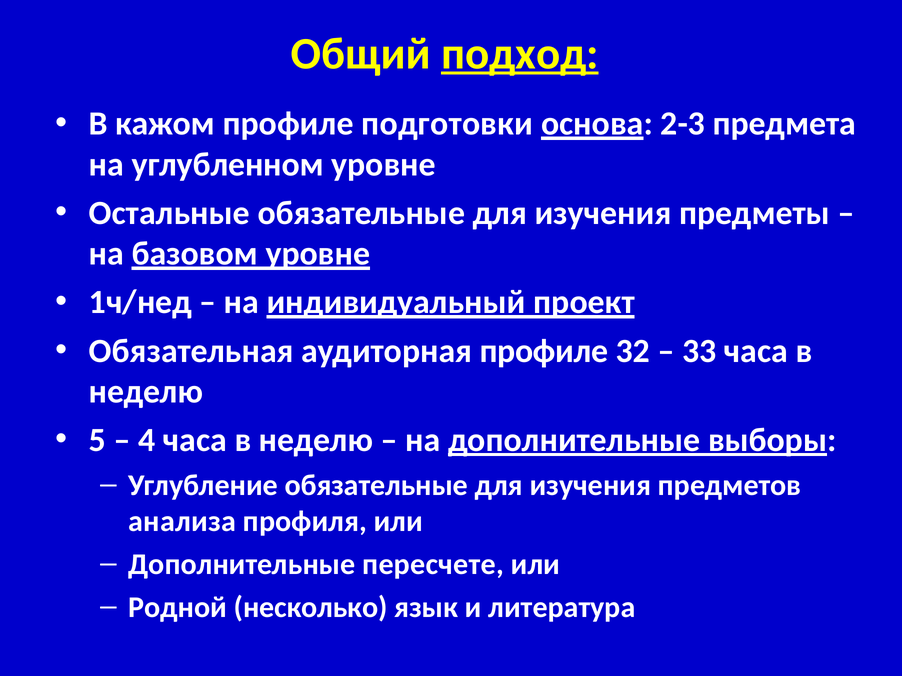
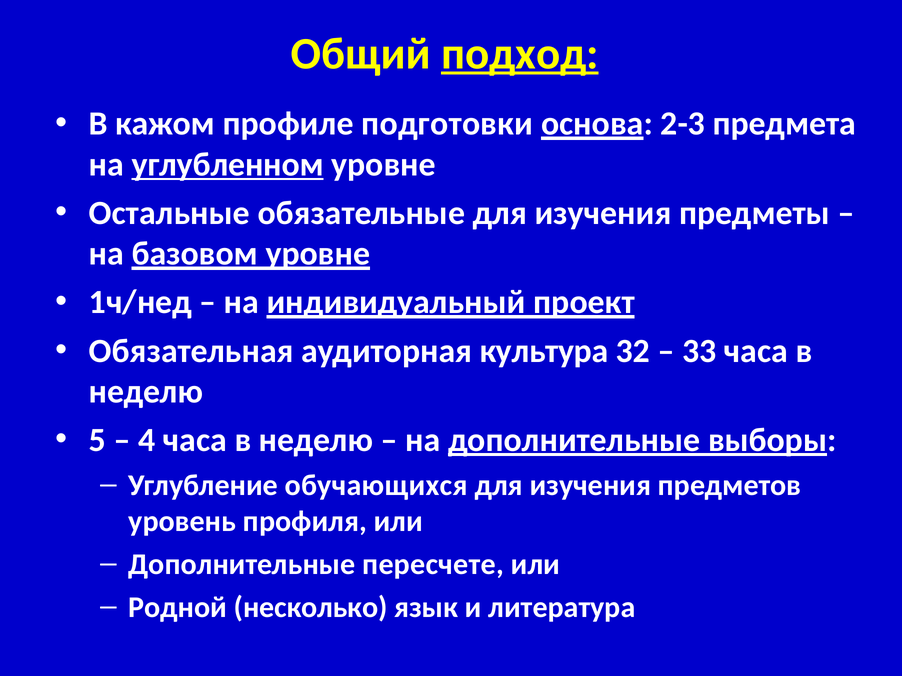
углубленном underline: none -> present (228, 165)
аудиторная профиле: профиле -> культура (544, 351)
Углубление обязательные: обязательные -> обучающихся (376, 486)
анализа: анализа -> уровень (182, 522)
